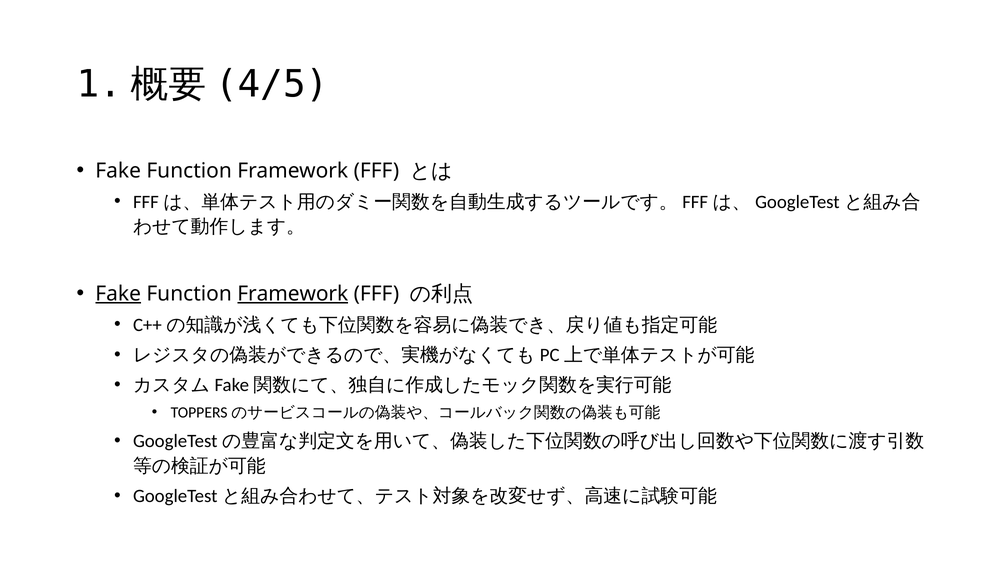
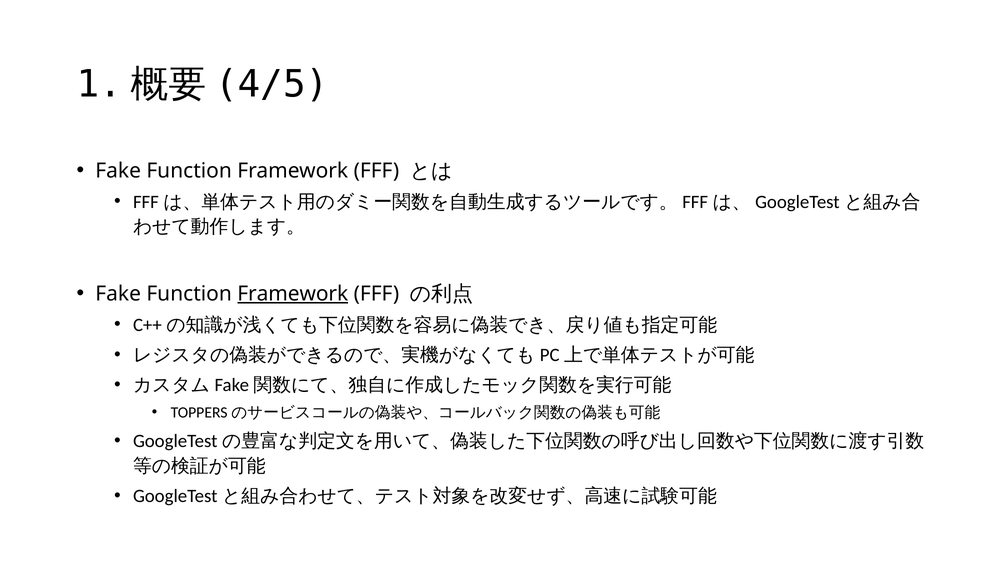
Fake underline: present -> none (118, 294)
